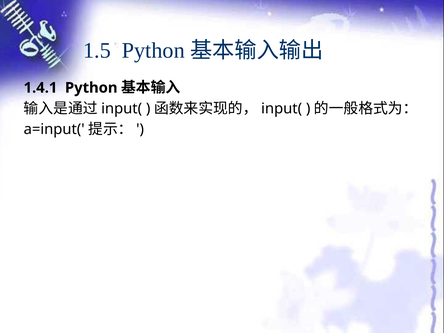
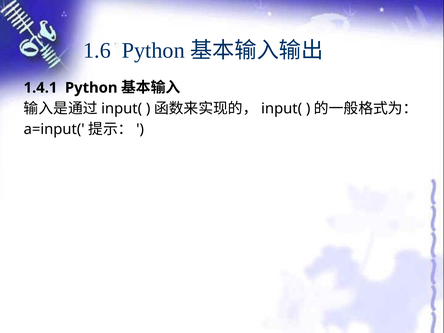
1.5: 1.5 -> 1.6 (97, 51)
